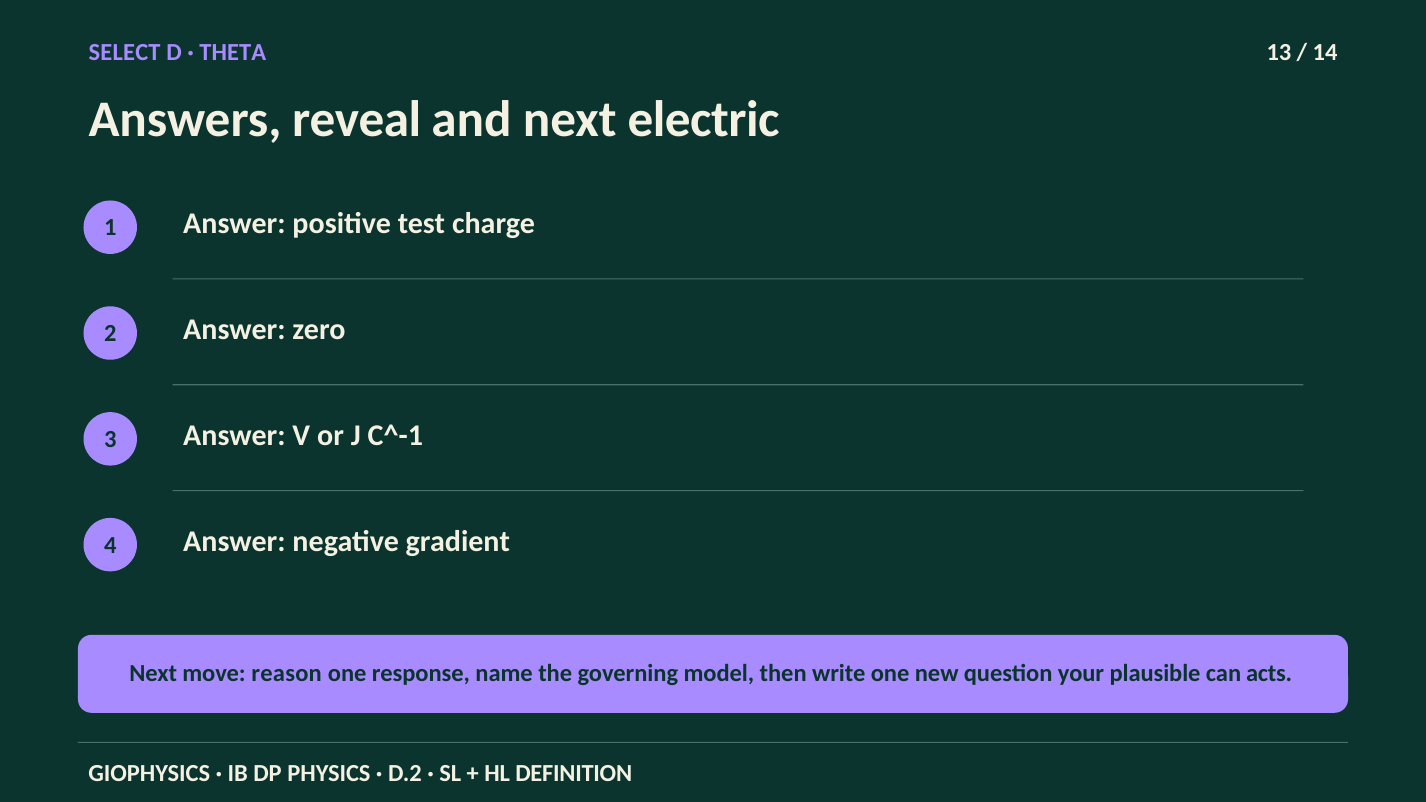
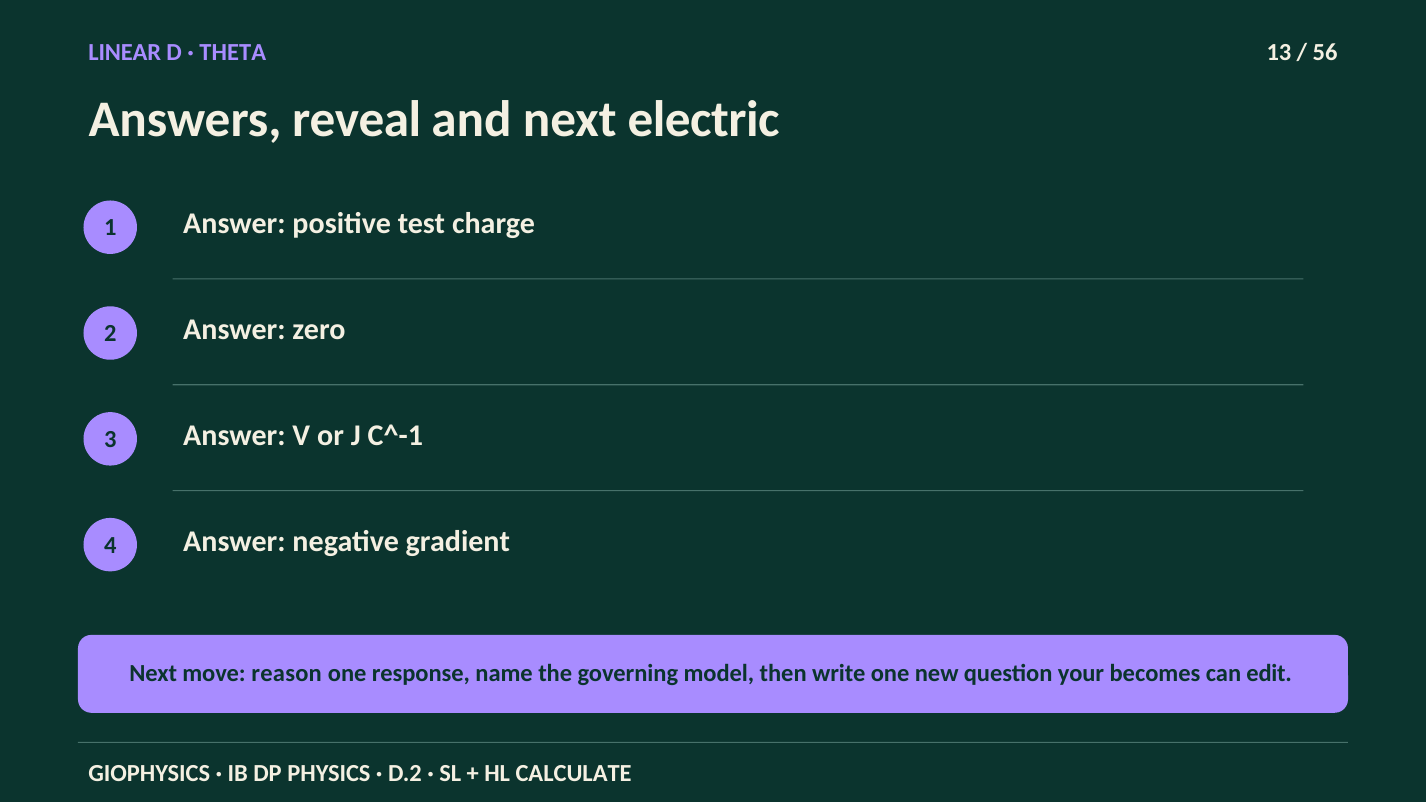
SELECT: SELECT -> LINEAR (125, 53)
14: 14 -> 56 (1325, 53)
plausible: plausible -> becomes (1155, 673)
acts: acts -> edit (1269, 673)
DEFINITION: DEFINITION -> CALCULATE (574, 774)
